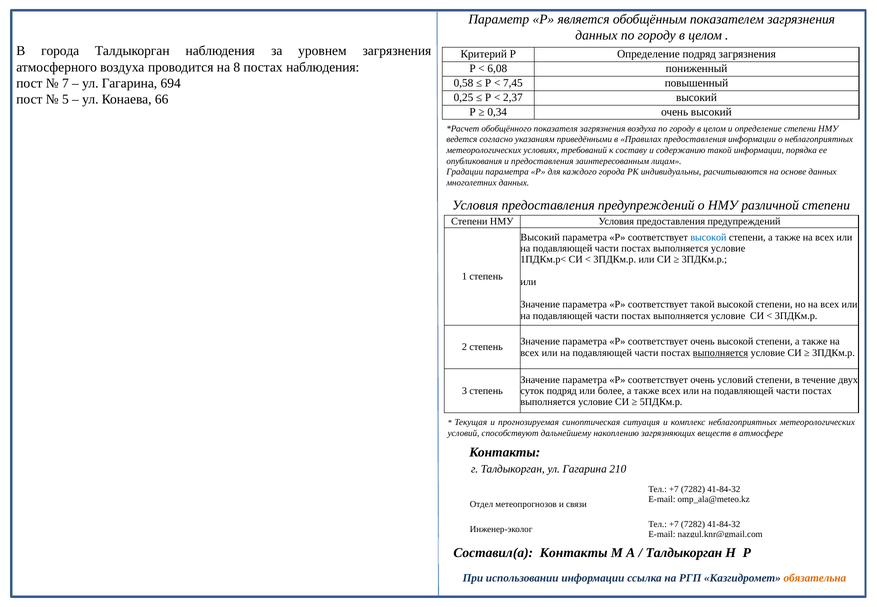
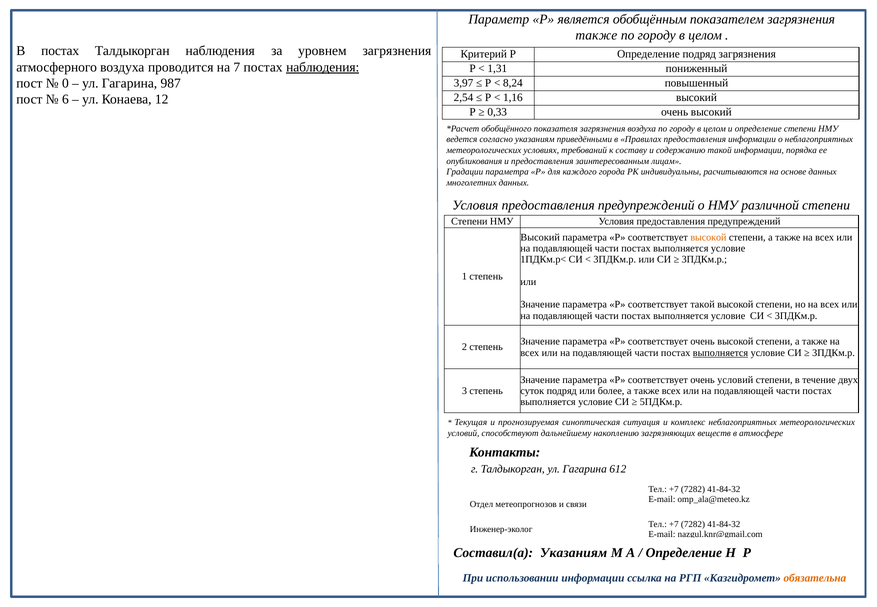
данных: данных -> также (596, 35)
В города: города -> постах (60, 51)
8: 8 -> 7 (237, 67)
наблюдения underline: none -> present (323, 67)
6,08: 6,08 -> 1,31 (497, 69)
7: 7 -> 0 (65, 83)
694: 694 -> 987 (171, 83)
0,58: 0,58 -> 3,97 (463, 83)
7,45: 7,45 -> 8,24 (513, 83)
0,25: 0,25 -> 2,54 (463, 98)
2,37: 2,37 -> 1,16 (513, 98)
5: 5 -> 6 (65, 100)
66: 66 -> 12 (162, 100)
0,34: 0,34 -> 0,33 (497, 112)
высокой colour: blue -> orange (708, 237)
210: 210 -> 612 (618, 469)
Составил(а Контакты: Контакты -> Указаниям (574, 553)
Талдыкорган: Талдыкорган -> Определение (684, 553)
